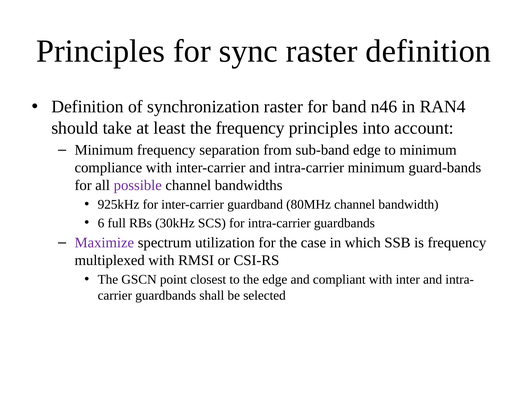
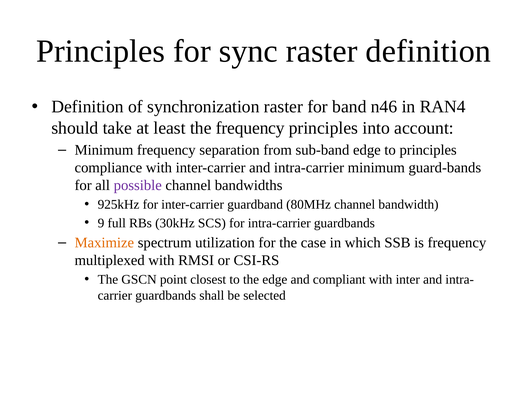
to minimum: minimum -> principles (428, 150)
6: 6 -> 9 (101, 223)
Maximize colour: purple -> orange (104, 243)
